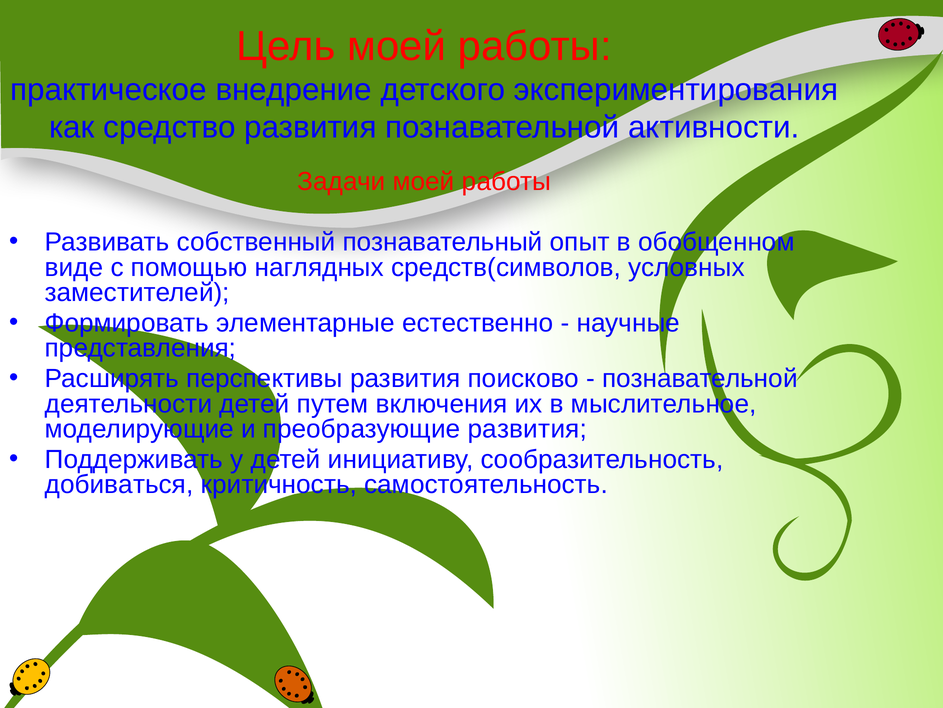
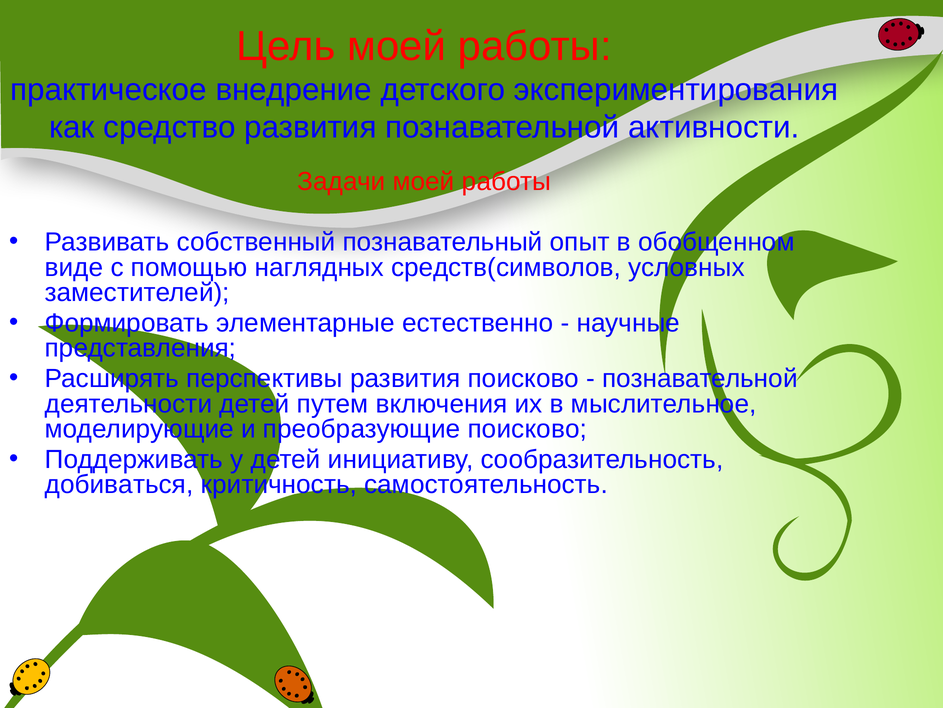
преобразующие развития: развития -> поисково (527, 429)
